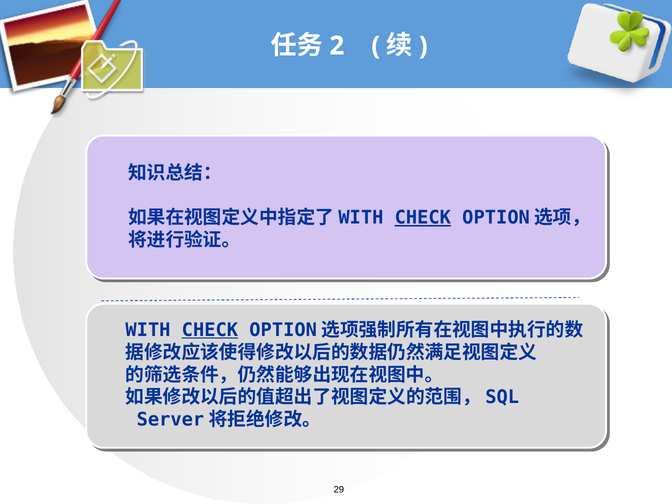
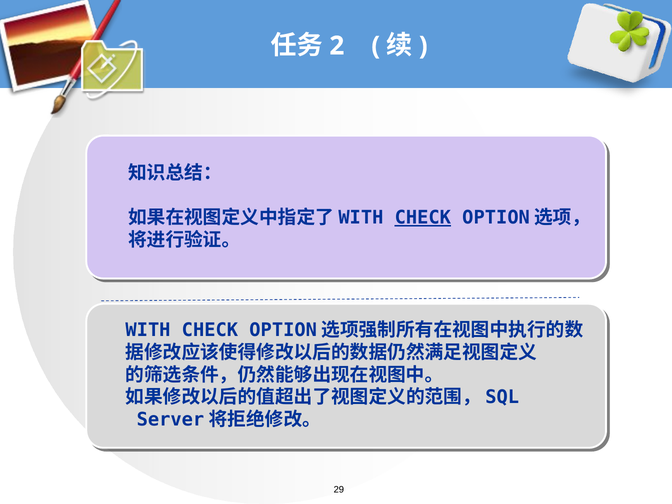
CHECK underline: present -> none (210, 330)
